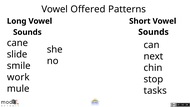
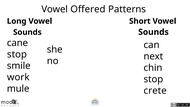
slide: slide -> stop (17, 54)
tasks: tasks -> crete (155, 90)
